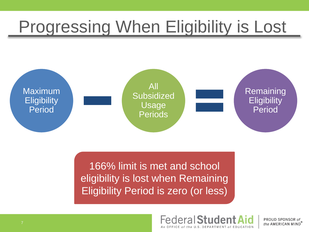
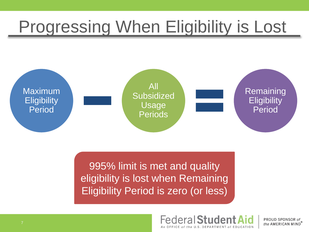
166%: 166% -> 995% (102, 166)
school: school -> quality (205, 166)
